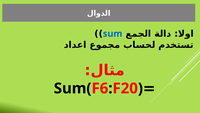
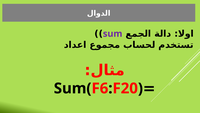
sum colour: blue -> purple (113, 34)
